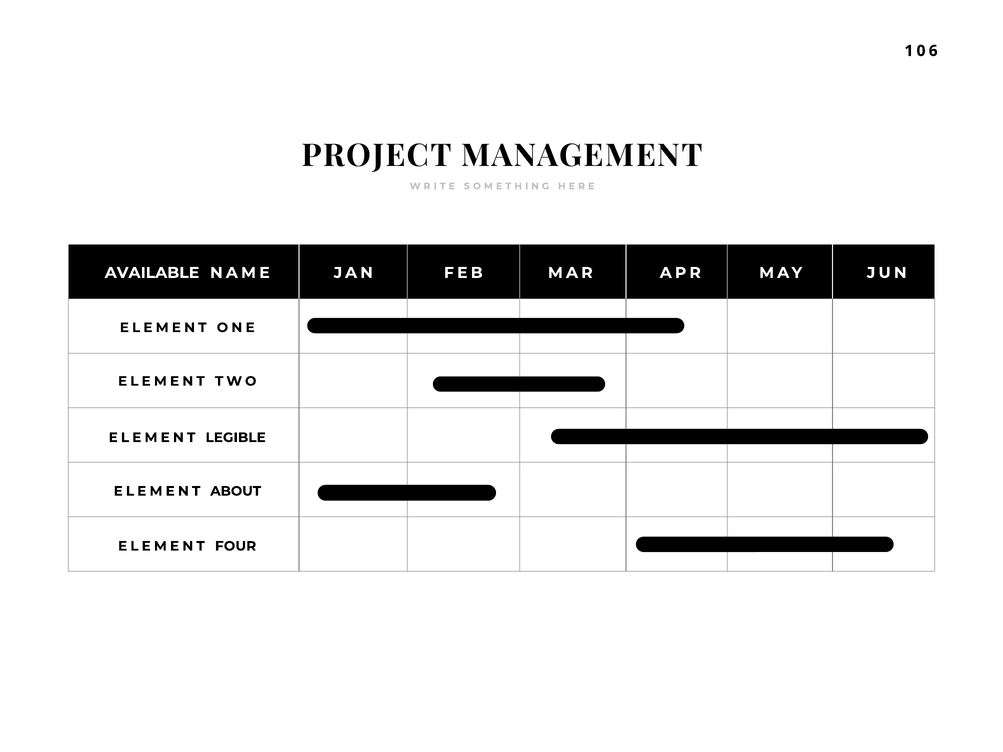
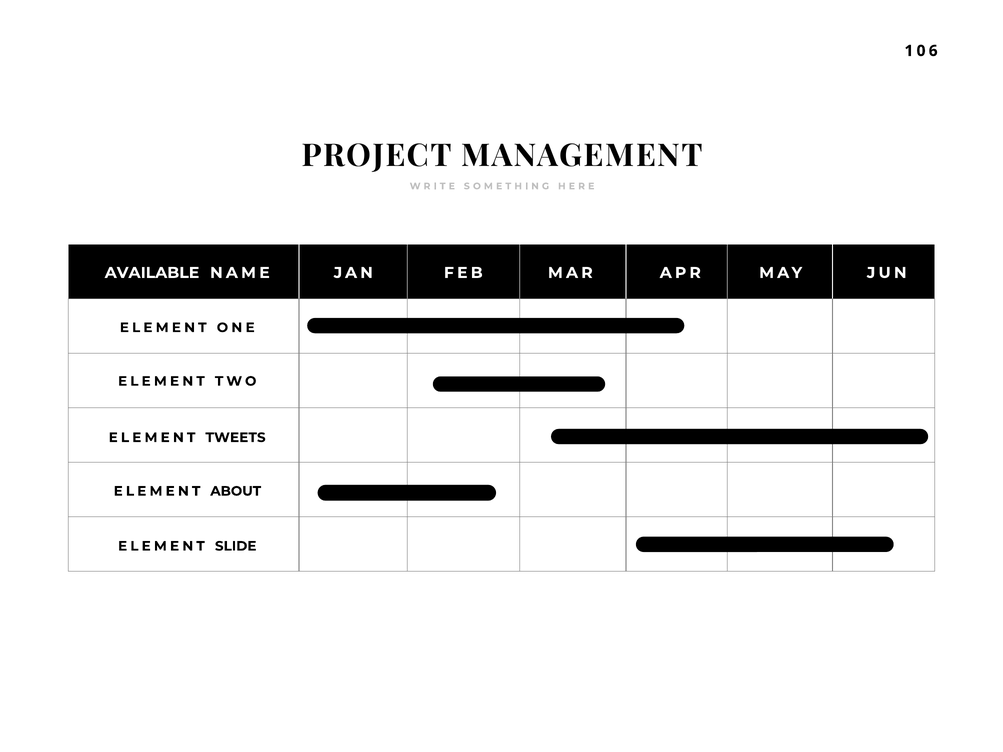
LEGIBLE: LEGIBLE -> TWEETS (236, 438)
FOUR: FOUR -> SLIDE (236, 546)
